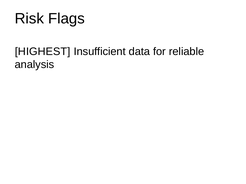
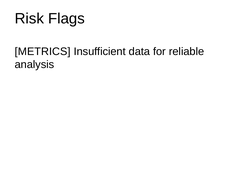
HIGHEST: HIGHEST -> METRICS (43, 52)
